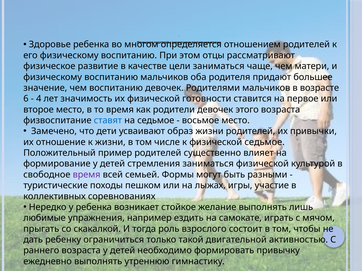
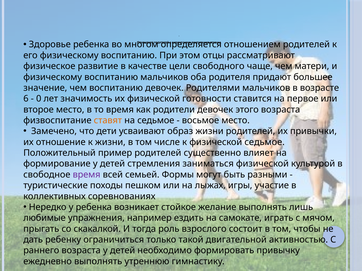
цели заниматься: заниматься -> свободного (219, 66)
4: 4 -> 0 (39, 99)
ставят colour: blue -> orange (108, 121)
